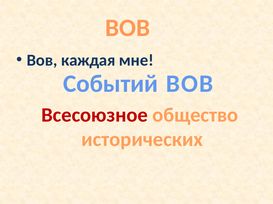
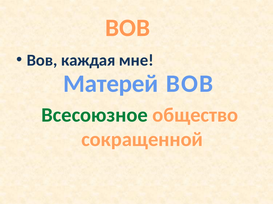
Событий: Событий -> Матерей (111, 84)
Всесоюзное colour: red -> green (95, 115)
исторических: исторических -> сокращенной (142, 140)
